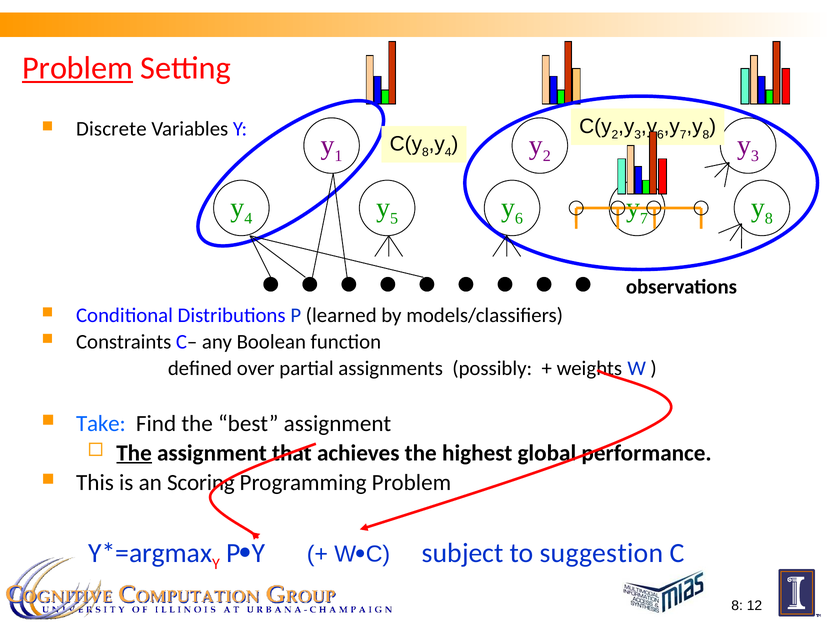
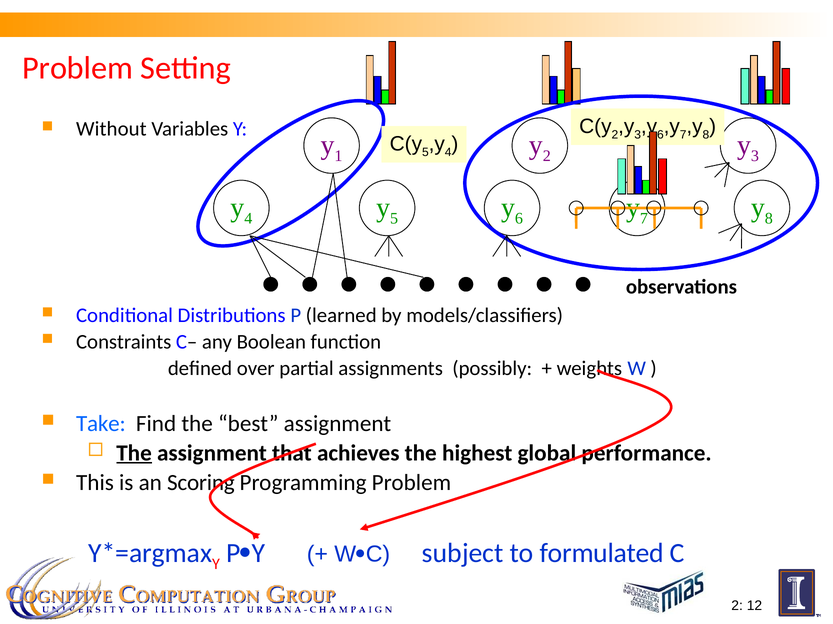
Problem underline: present -> none (78, 68)
Discrete: Discrete -> Without (111, 129)
8: 8 -> 5 (425, 152)
suggestion: suggestion -> formulated (602, 554)
8: 8 -> 2 (737, 606)
